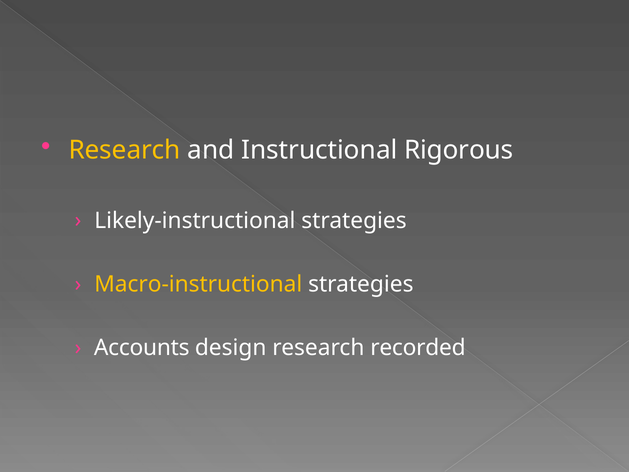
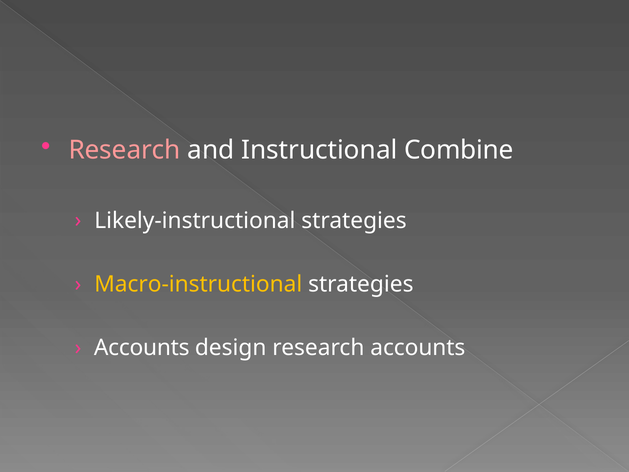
Research colour: yellow -> pink (125, 150)
Rigorous: Rigorous -> Combine (459, 150)
research recorded: recorded -> accounts (418, 348)
